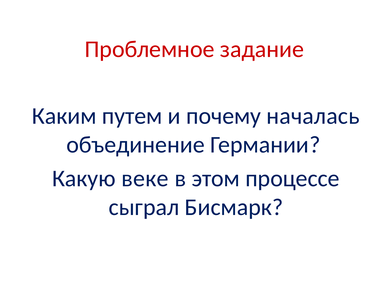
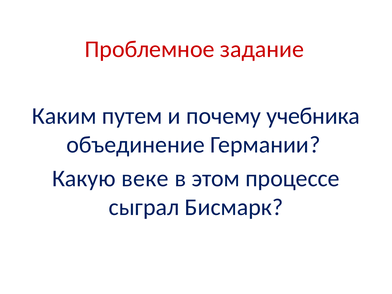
началась: началась -> учебника (313, 116)
